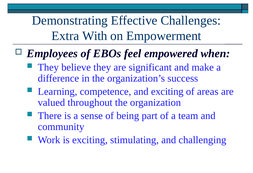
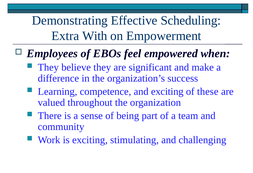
Challenges: Challenges -> Scheduling (191, 20)
areas: areas -> these (208, 91)
